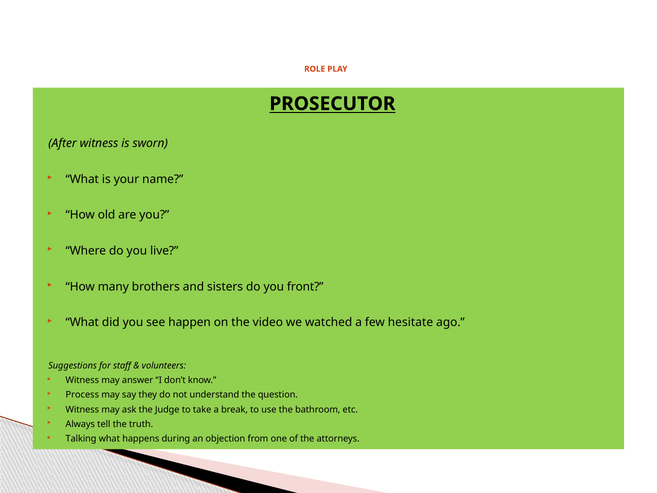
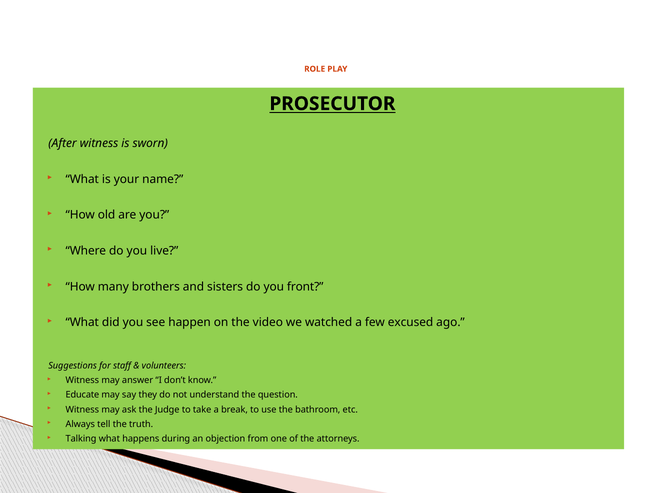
hesitate: hesitate -> excused (411, 322)
Process: Process -> Educate (82, 395)
